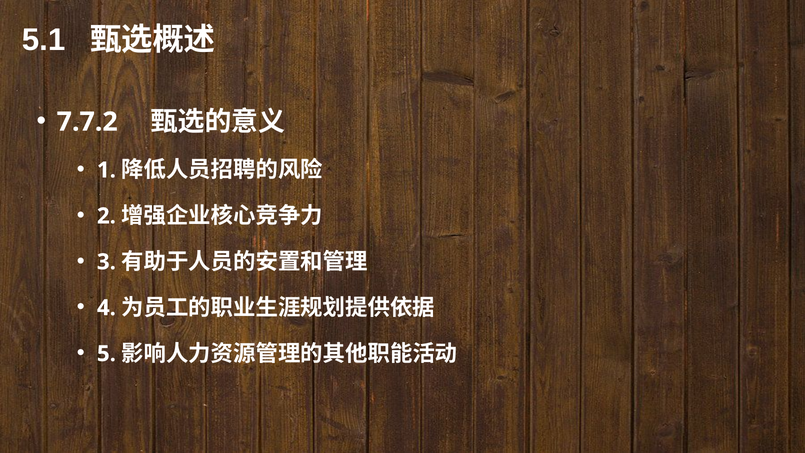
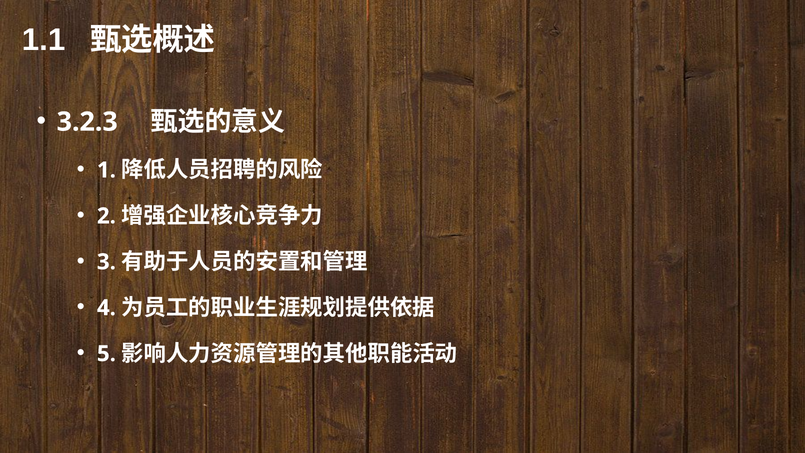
5.1: 5.1 -> 1.1 (44, 40)
7.7.2: 7.7.2 -> 3.2.3 (87, 122)
